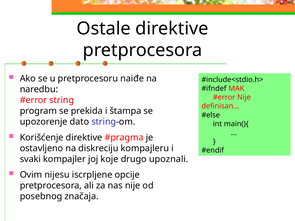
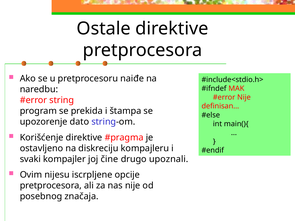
koje: koje -> čine (109, 159)
